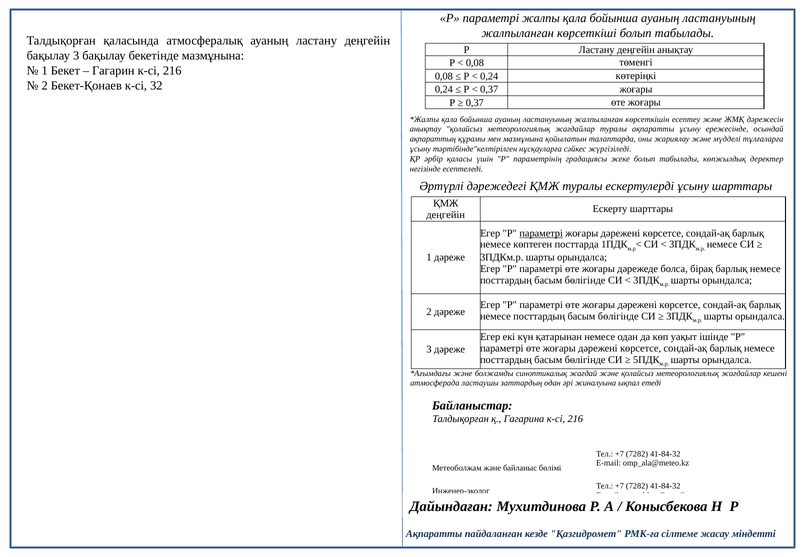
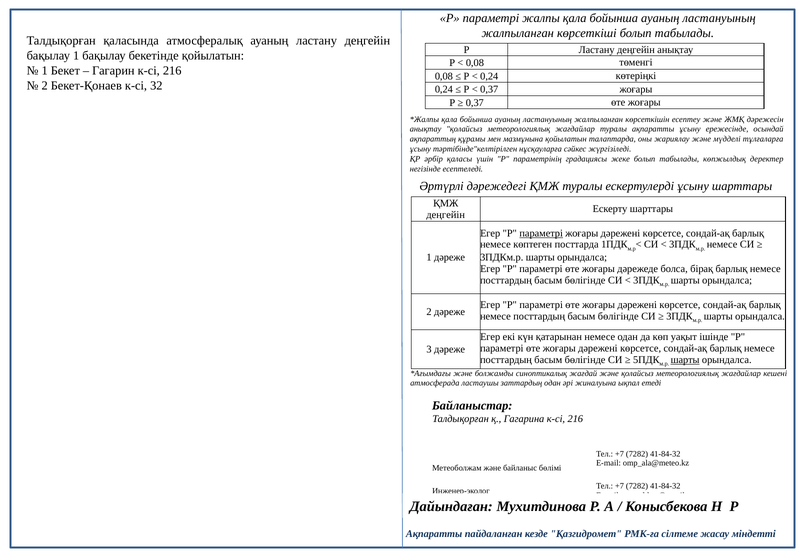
бақылау 3: 3 -> 1 (76, 56)
бекетінде мазмұнына: мазмұнына -> қойылатын (213, 56)
шарты underline: none -> present (685, 360)
